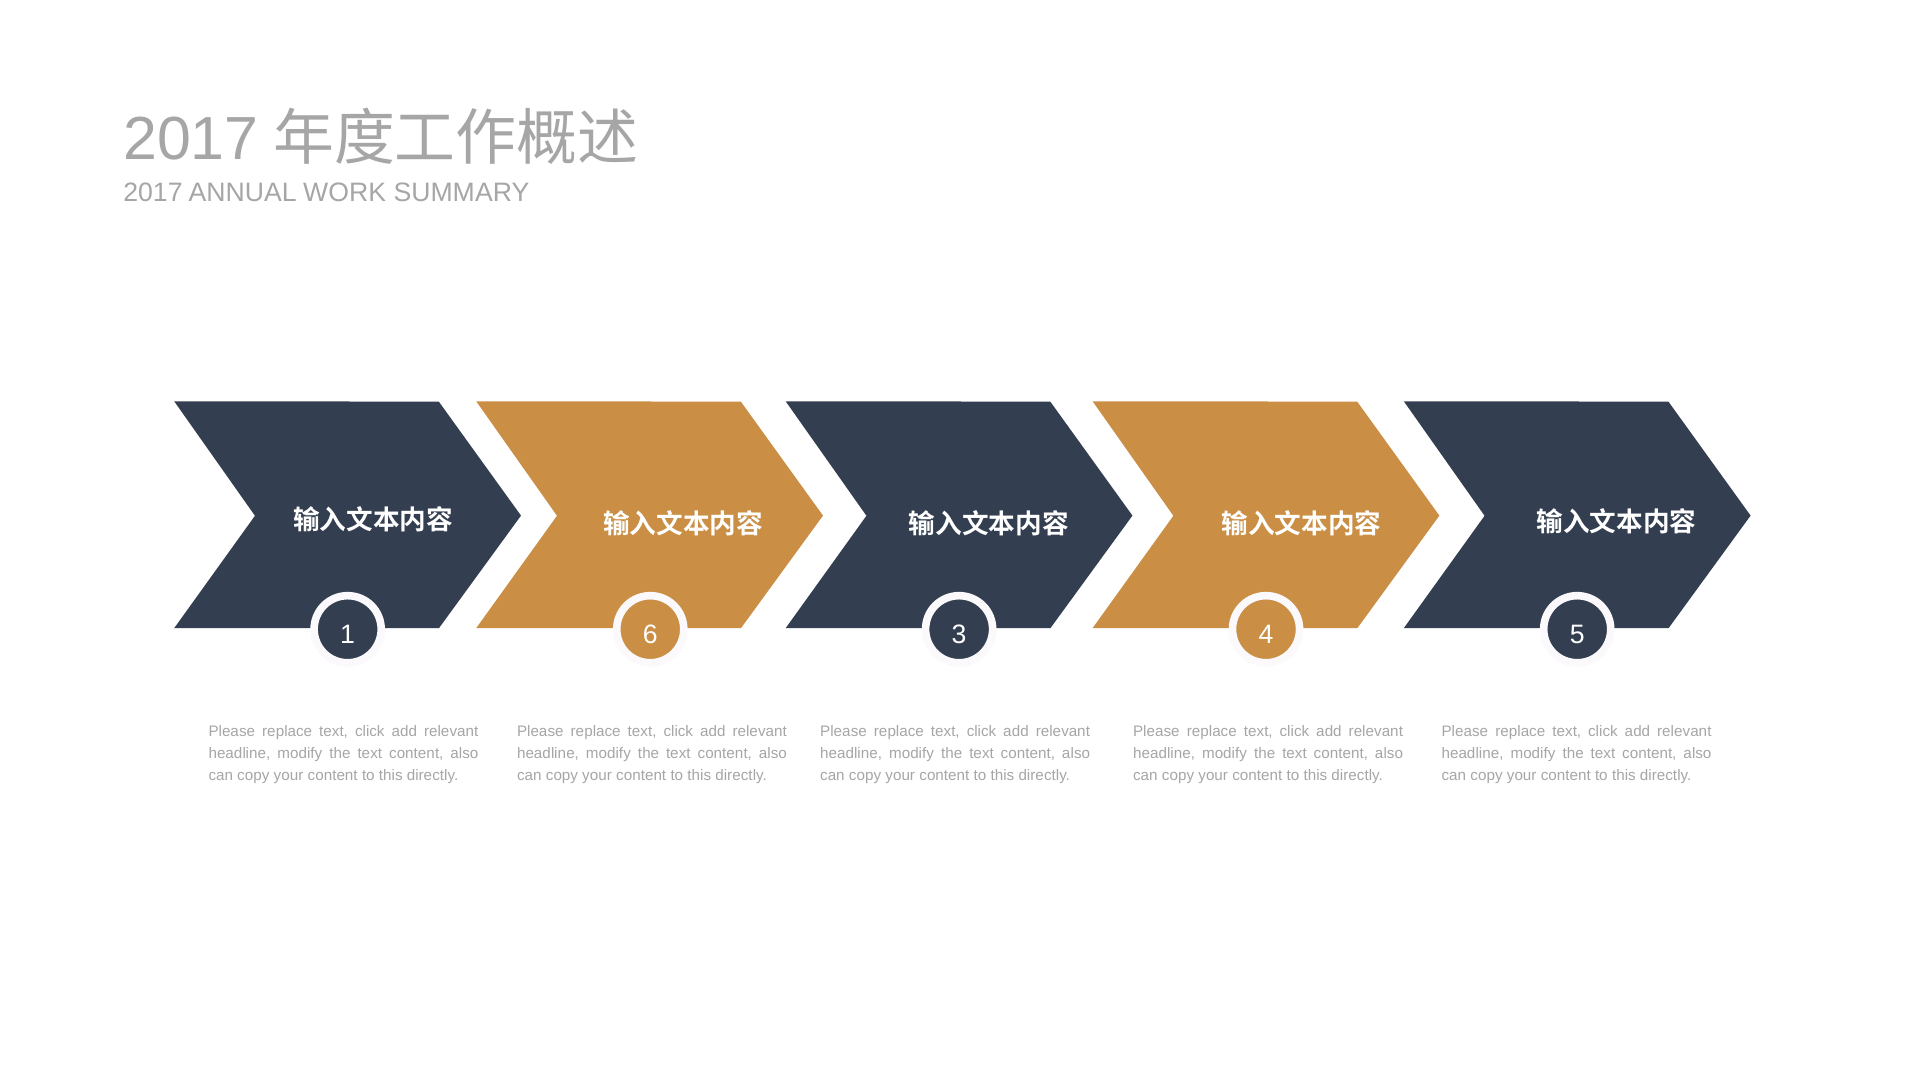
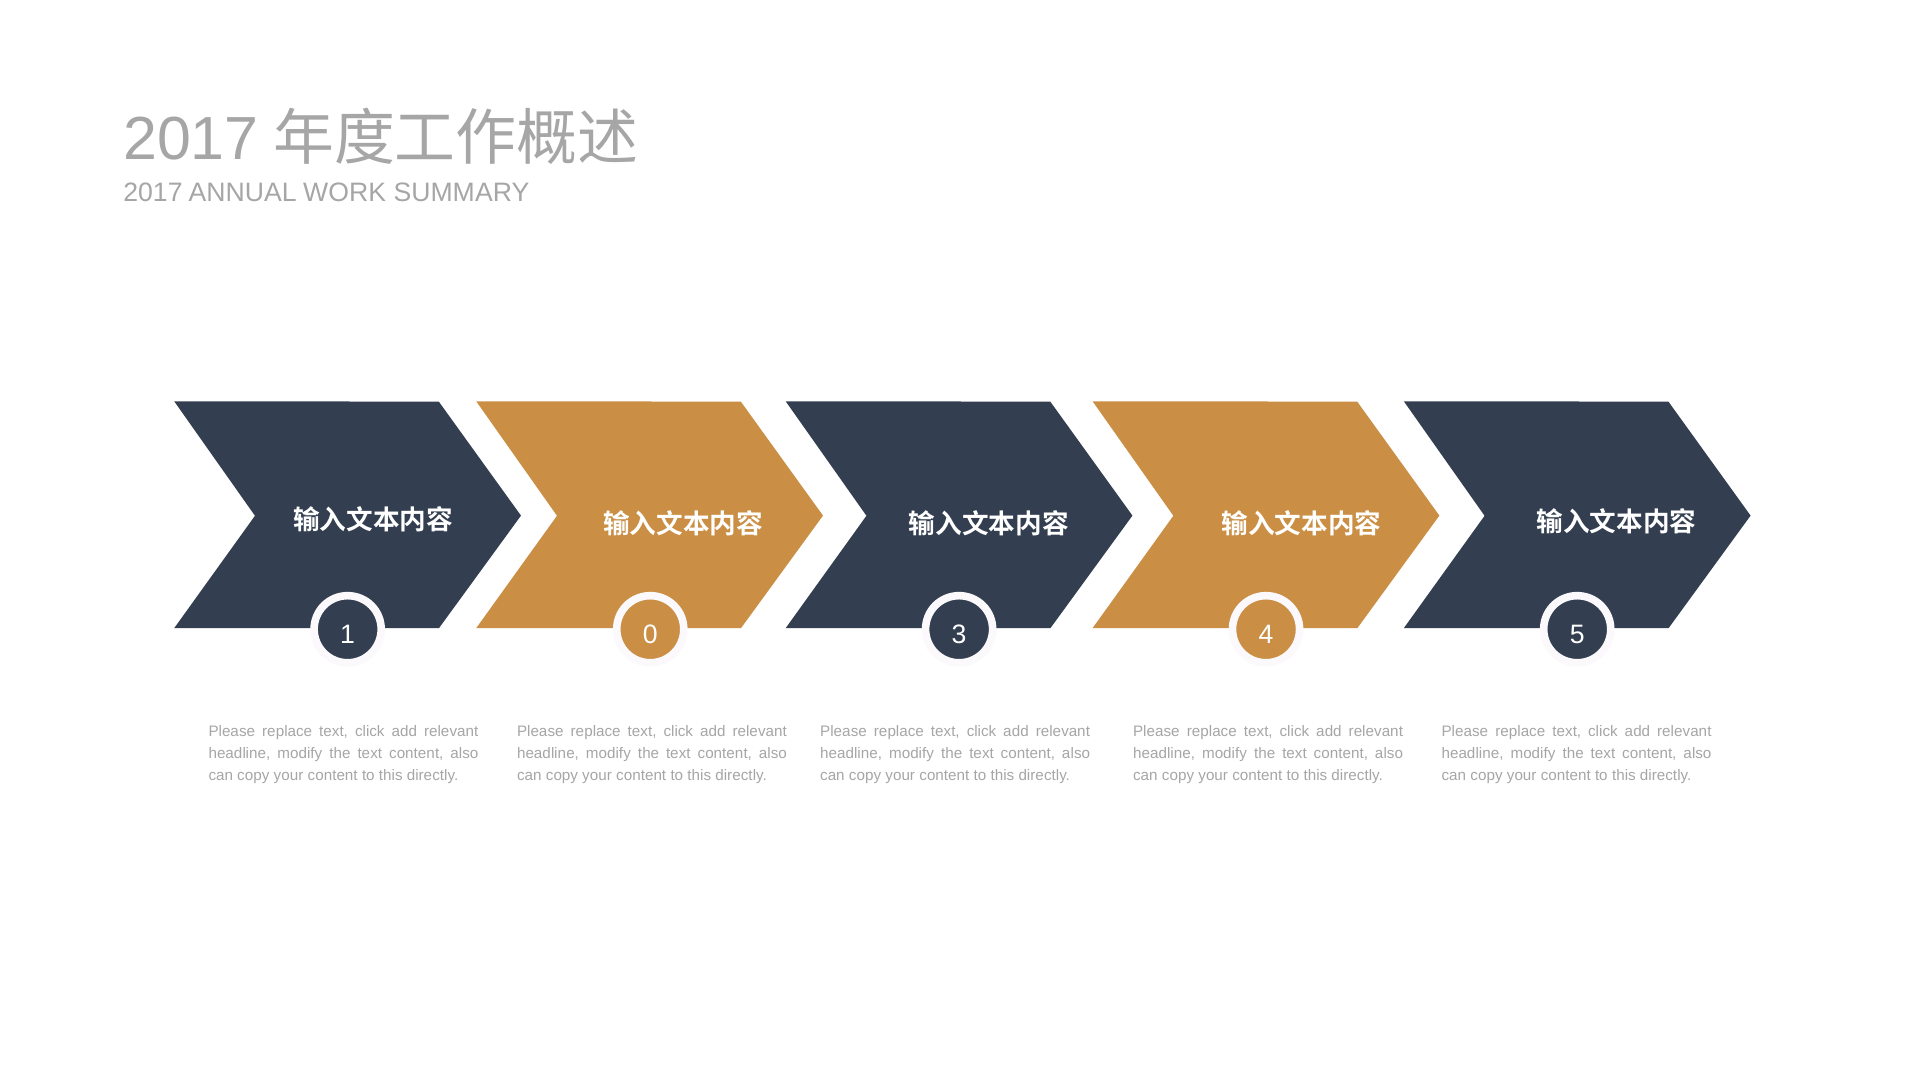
6: 6 -> 0 (650, 634)
